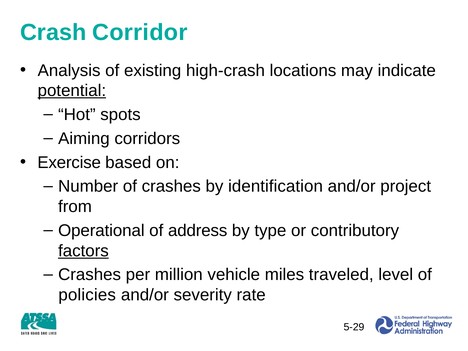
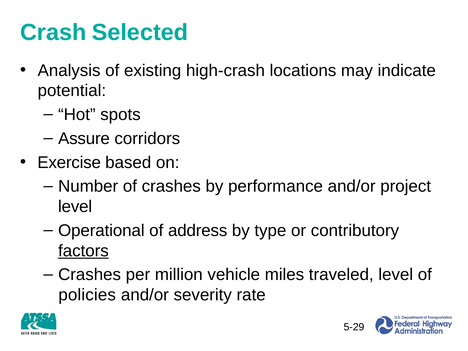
Corridor: Corridor -> Selected (140, 33)
potential underline: present -> none (72, 91)
Aiming: Aiming -> Assure (84, 139)
identification: identification -> performance (276, 186)
from: from -> level (75, 207)
